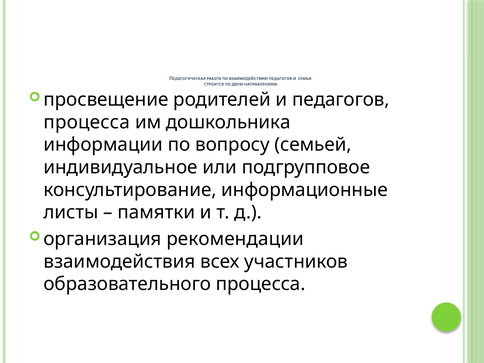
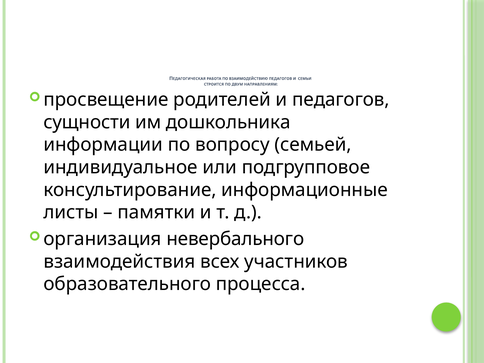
процесса: процесса -> сущности (87, 122)
рекомендации: рекомендации -> невербального (235, 239)
